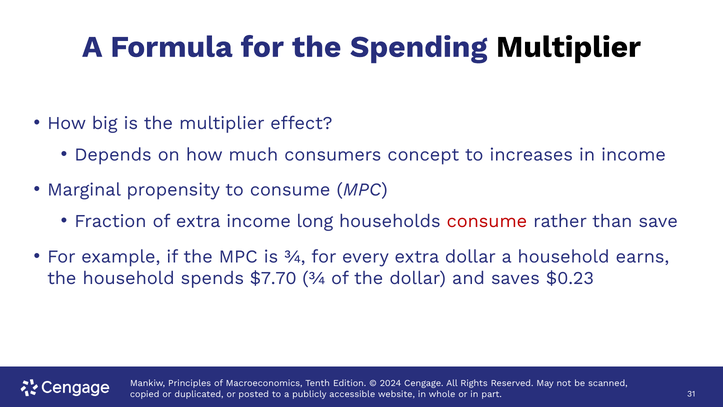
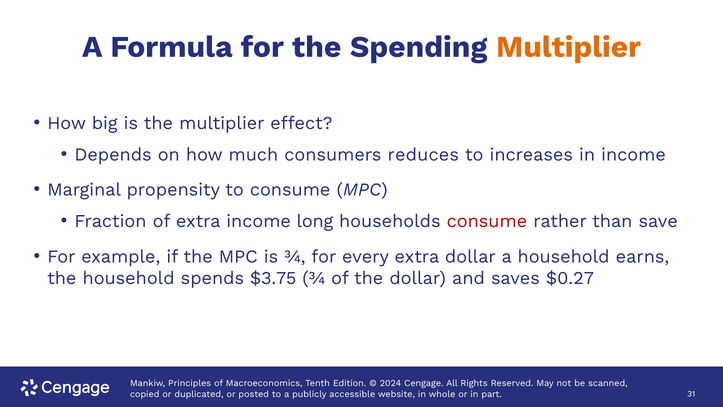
Multiplier colour: black -> orange (568, 47)
concept: concept -> reduces (423, 155)
$7.70: $7.70 -> $3.75 (273, 278)
$0.23: $0.23 -> $0.27 (570, 278)
